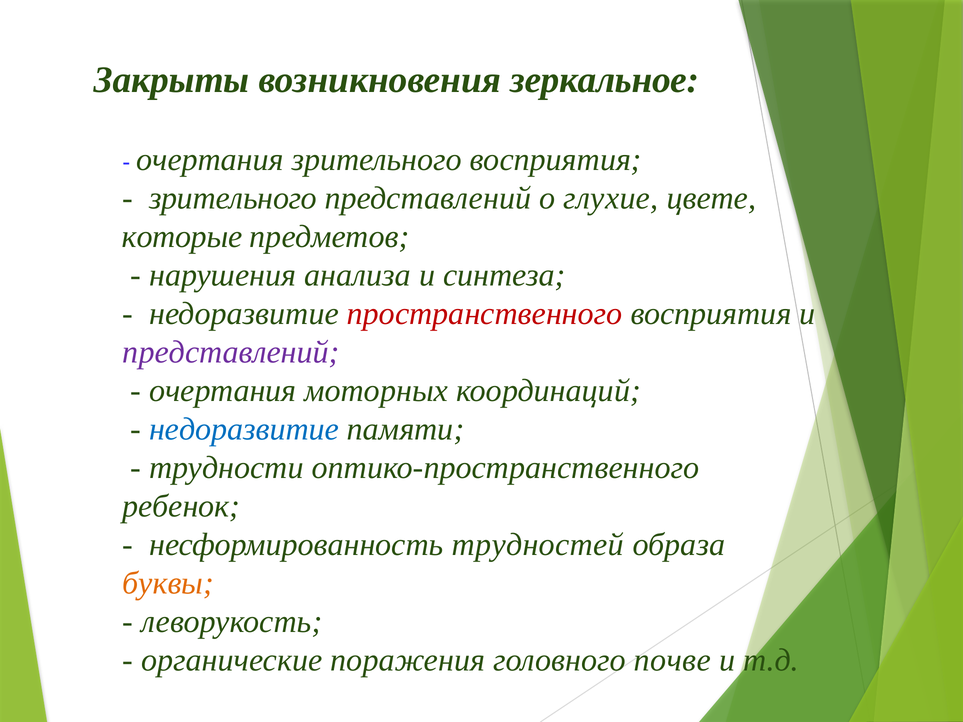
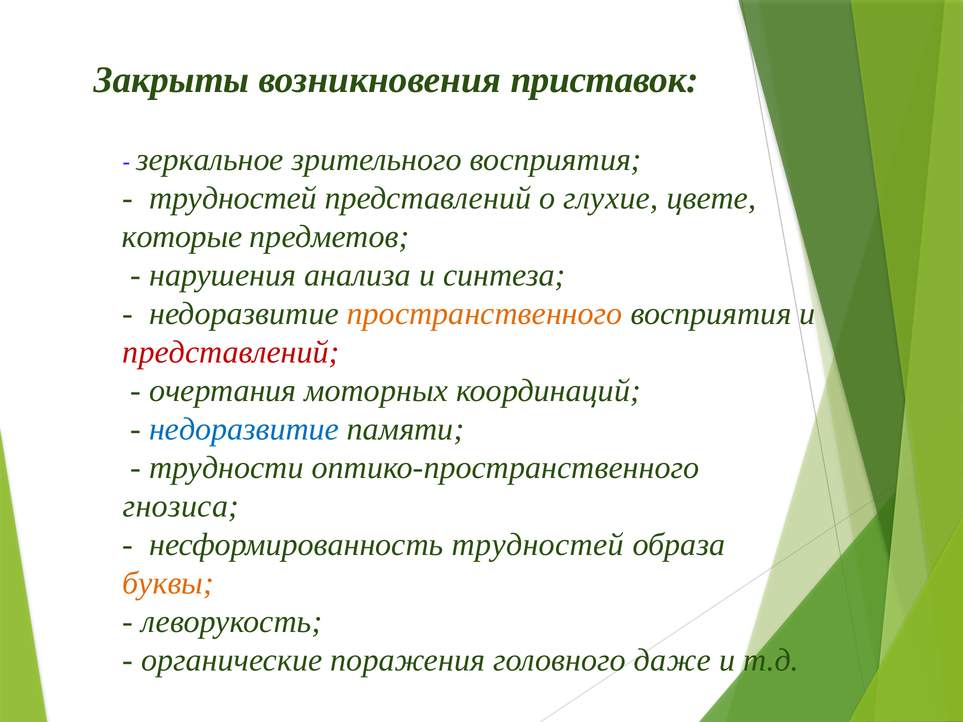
зеркальное: зеркальное -> приставок (605, 80)
очертания: очертания -> зеркальное (210, 160)
зрительного: зрительного -> трудностей (233, 198)
пространственного colour: red -> orange (485, 314)
представлений colour: purple -> red (231, 352)
ребенок: ребенок -> гнозиса (181, 507)
почве: почве -> даже (672, 661)
